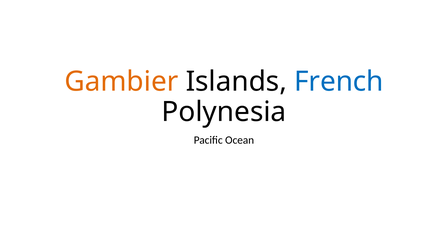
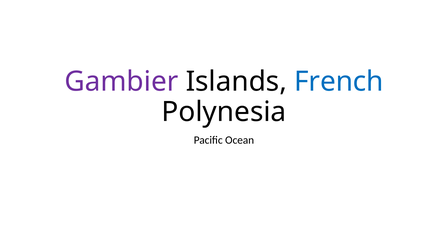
Gambier colour: orange -> purple (121, 82)
